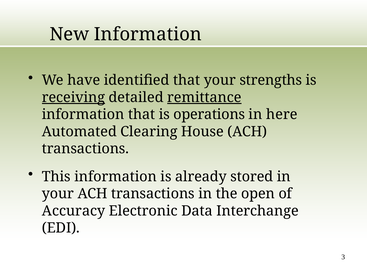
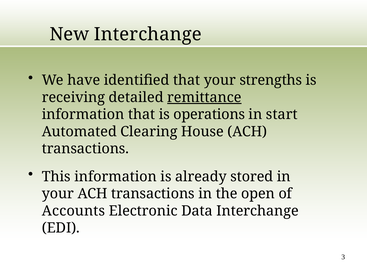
New Information: Information -> Interchange (148, 34)
receiving underline: present -> none (74, 97)
here: here -> start (282, 115)
Accuracy: Accuracy -> Accounts (74, 211)
